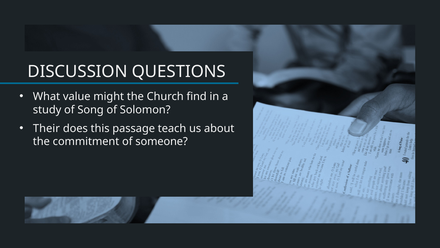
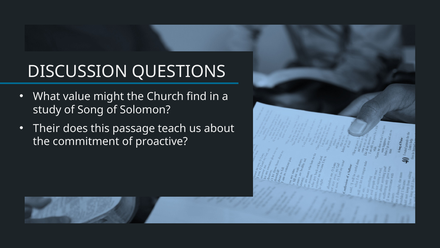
someone: someone -> proactive (162, 141)
